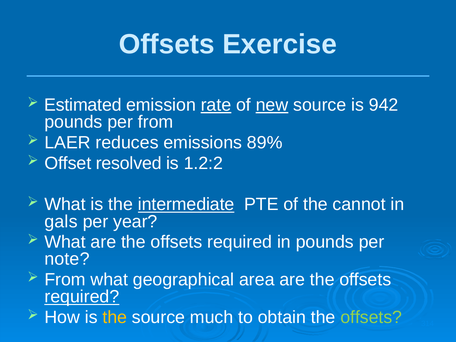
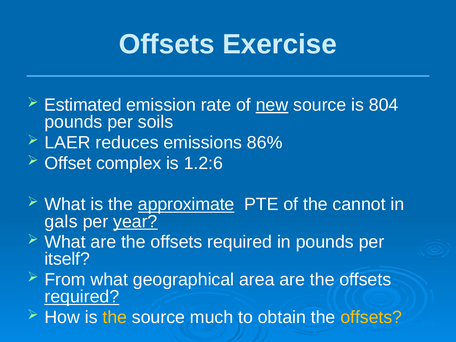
rate underline: present -> none (216, 105)
942: 942 -> 804 (384, 105)
per from: from -> soils (156, 122)
89%: 89% -> 86% (265, 143)
resolved: resolved -> complex (129, 163)
1.2:2: 1.2:2 -> 1.2:6 (203, 163)
intermediate: intermediate -> approximate (186, 204)
year underline: none -> present (135, 221)
note: note -> itself (67, 259)
offsets colour: light green -> yellow (371, 317)
